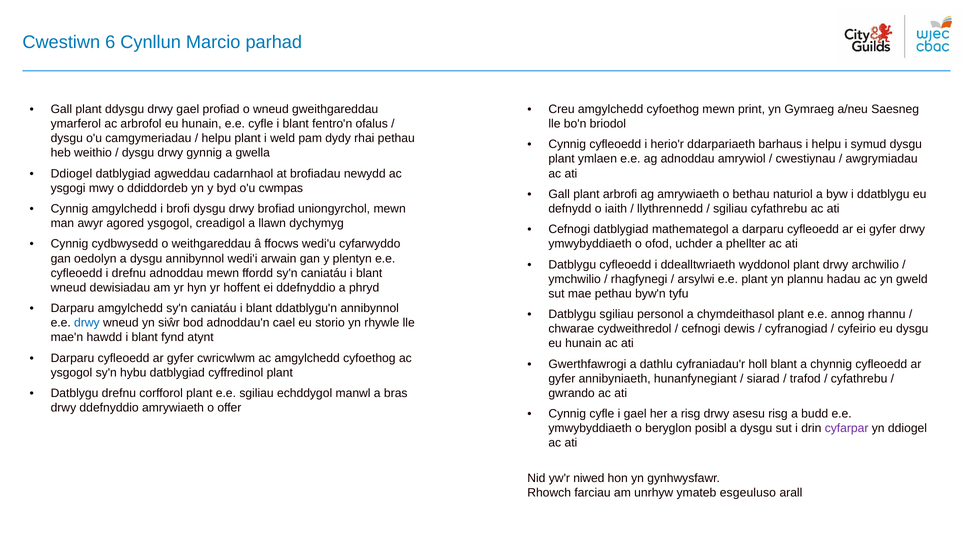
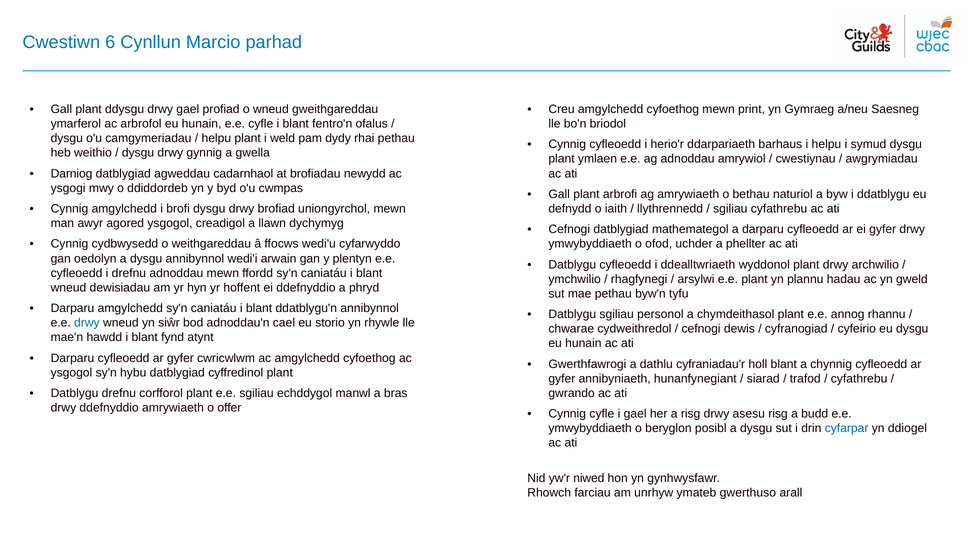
Ddiogel: Ddiogel -> Darniog (72, 173)
cyfarpar colour: purple -> blue (847, 428)
esgeuluso: esgeuluso -> gwerthuso (748, 492)
